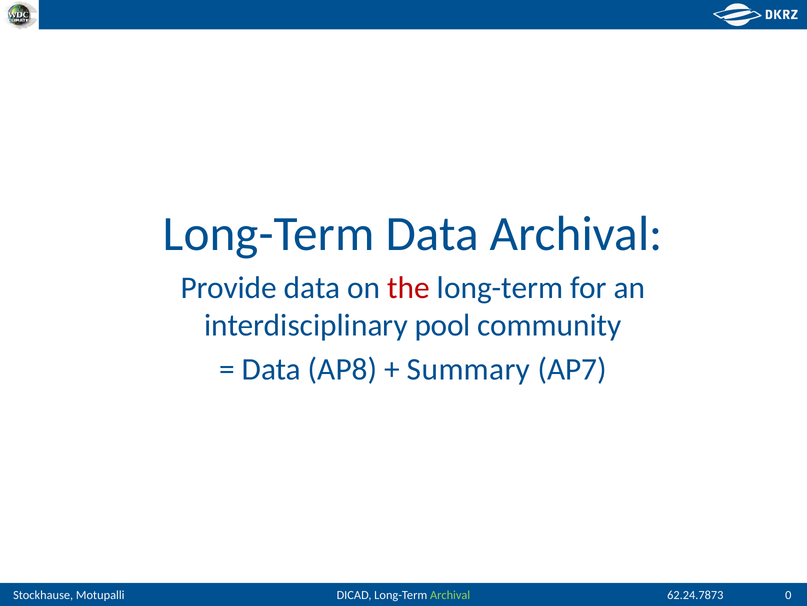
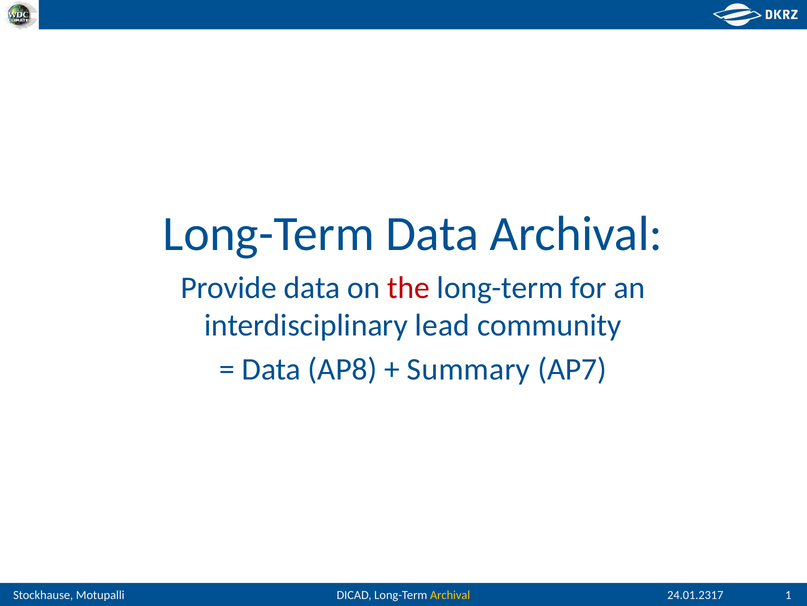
pool: pool -> lead (442, 325)
Archival colour: light green -> yellow (450, 595)
62.24.7873: 62.24.7873 -> 24.01.2317 (695, 595)
0: 0 -> 1 (788, 594)
